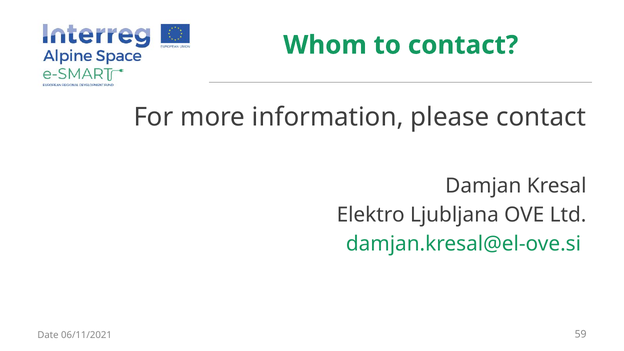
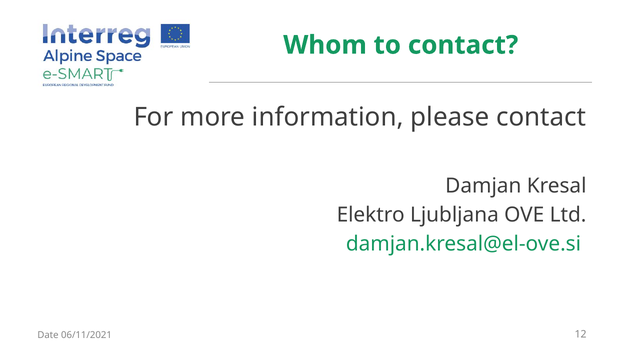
59: 59 -> 12 (581, 335)
